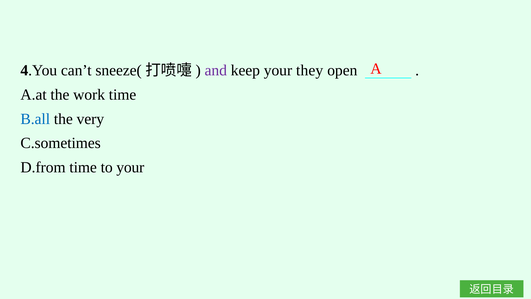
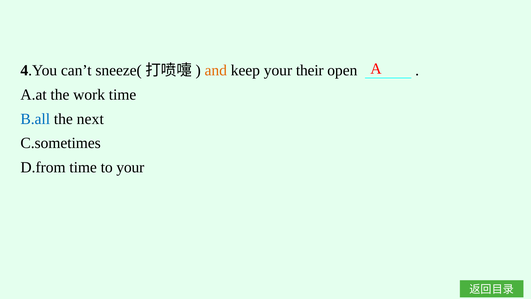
and colour: purple -> orange (216, 70)
they: they -> their (310, 70)
very: very -> next (90, 119)
